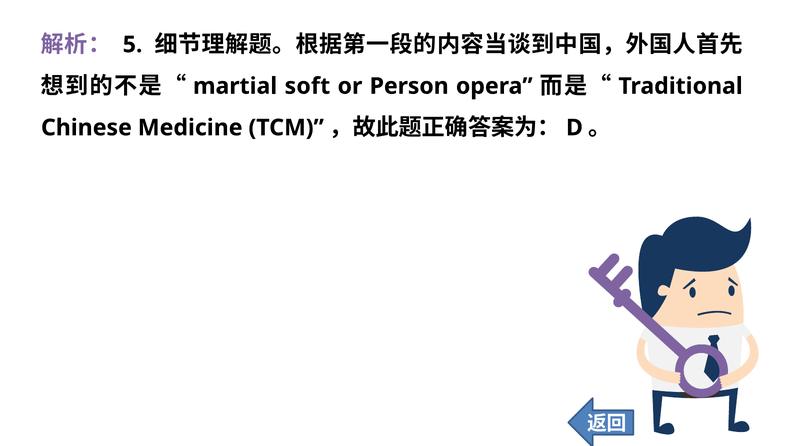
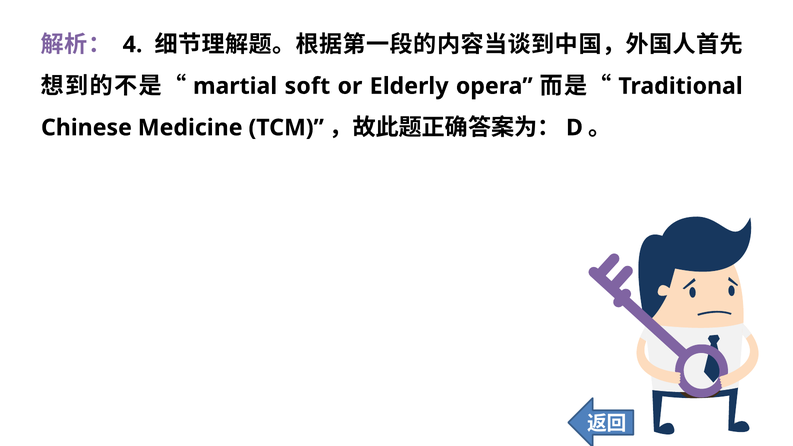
5: 5 -> 4 (133, 45)
Person: Person -> Elderly (409, 86)
